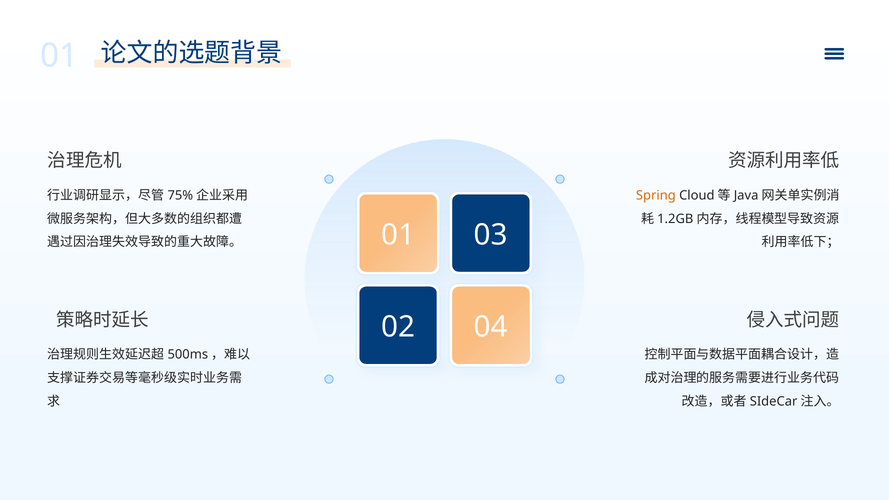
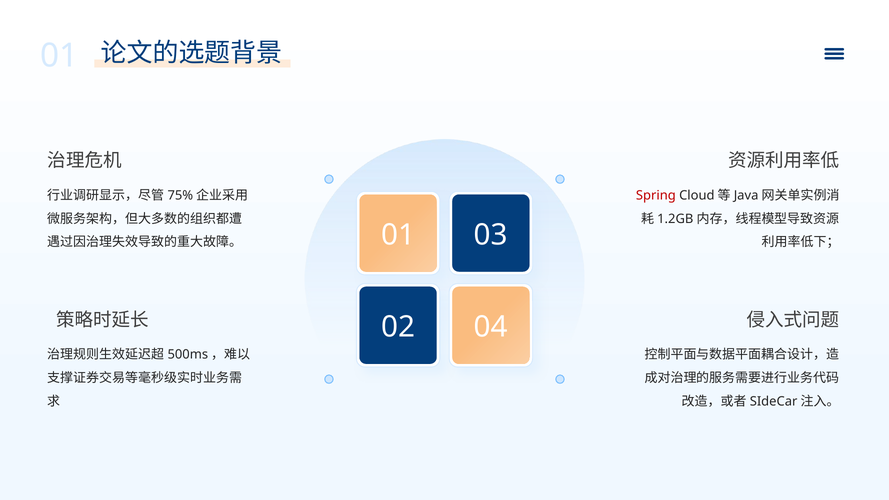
Spring colour: orange -> red (656, 196)
